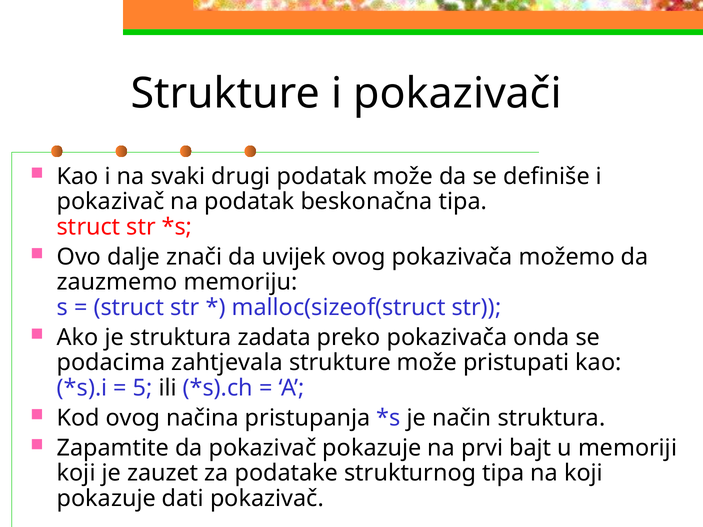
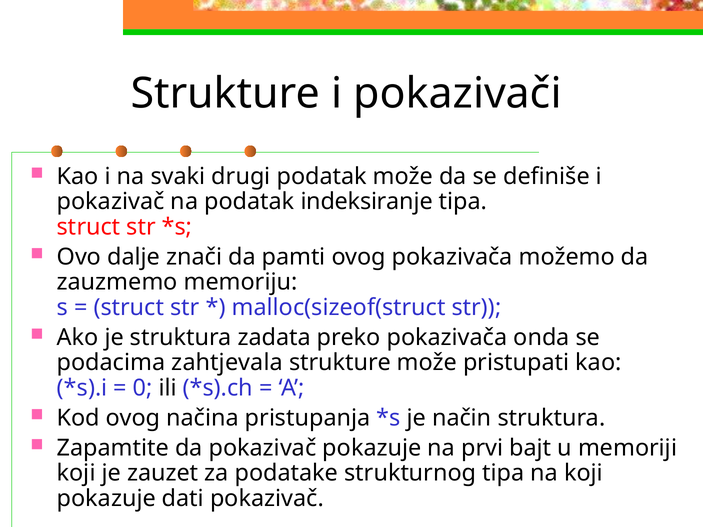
beskonačna: beskonačna -> indeksiranje (367, 202)
uvijek: uvijek -> pamti (294, 257)
5: 5 -> 0 (143, 388)
